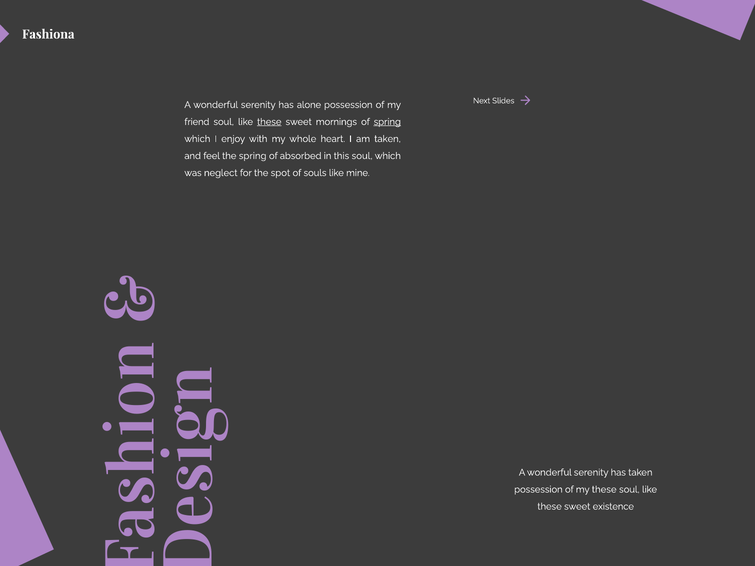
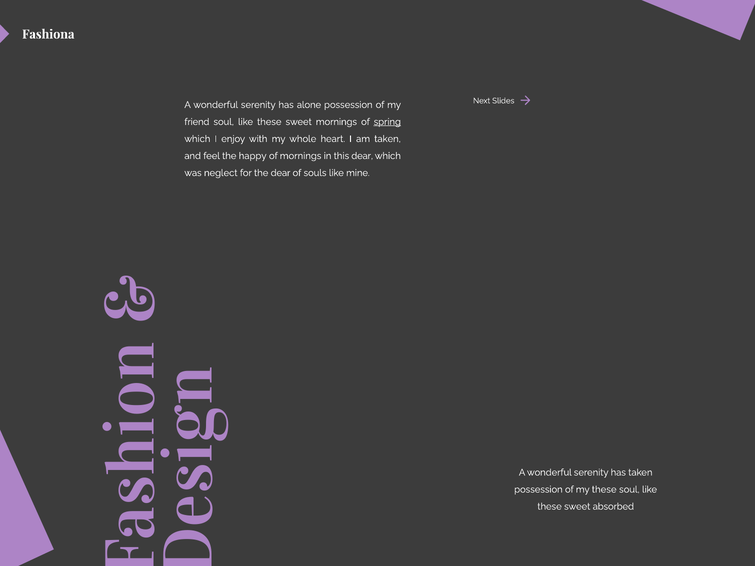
these underline: present -> none (269, 122)
the spring: spring -> happy (253, 156)
of absorbed: absorbed -> mornings (301, 156)
this soul: soul -> dear (362, 156)
the spot: spot -> dear (281, 173)
existence: existence -> absorbed (613, 507)
